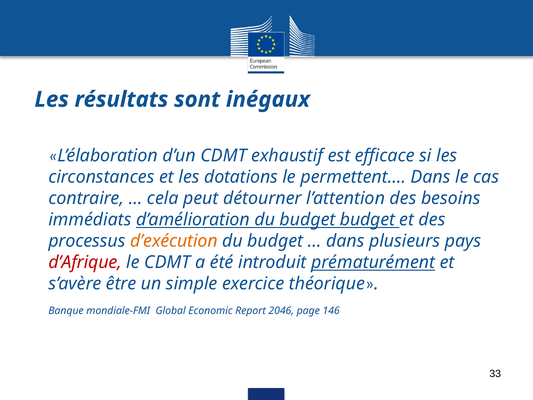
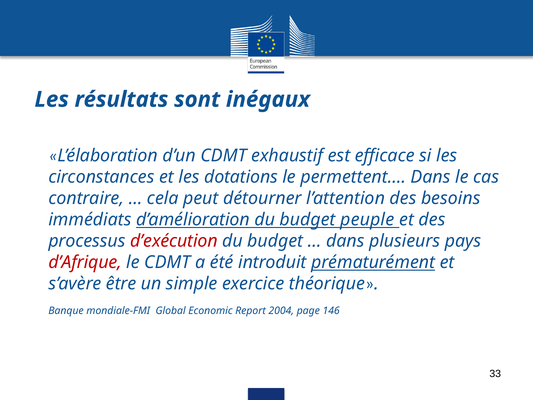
budget budget: budget -> peuple (367, 219)
d’exécution colour: orange -> red (174, 241)
2046: 2046 -> 2004 (281, 311)
